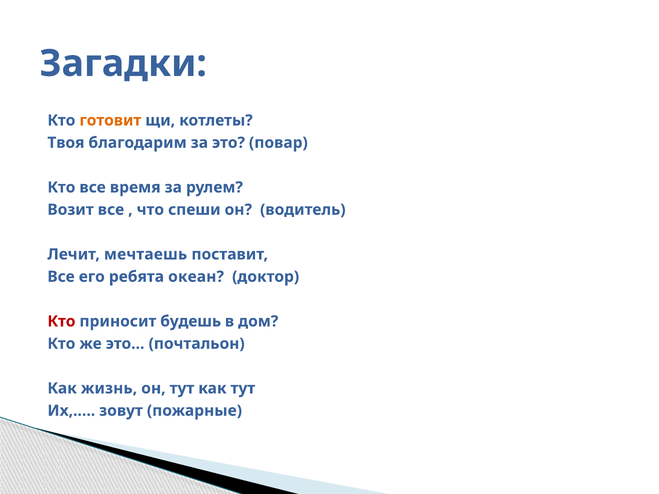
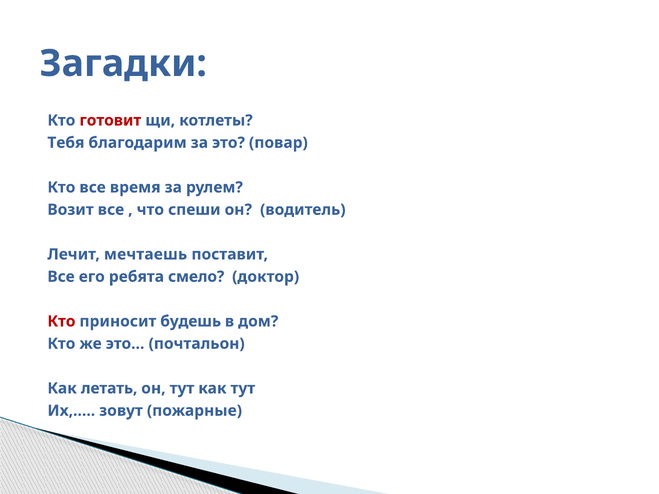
готовит colour: orange -> red (110, 120)
Твоя: Твоя -> Тебя (66, 143)
океан: океан -> смело (196, 277)
жизнь: жизнь -> летать (109, 388)
